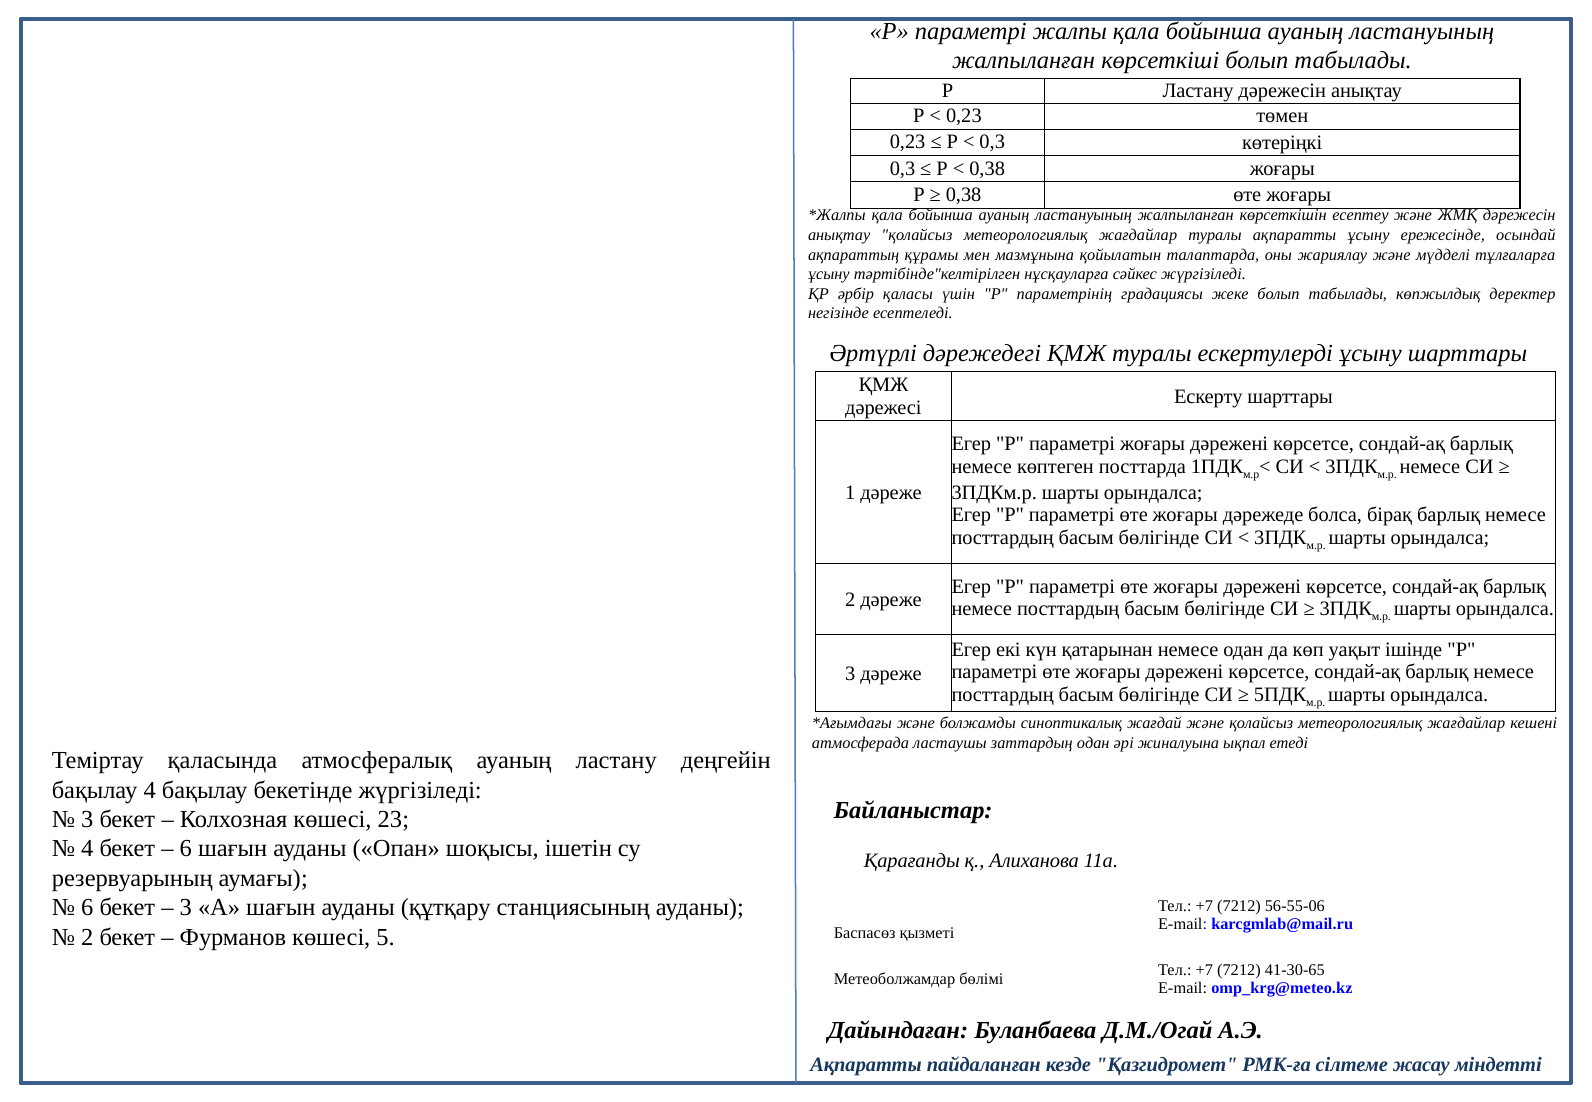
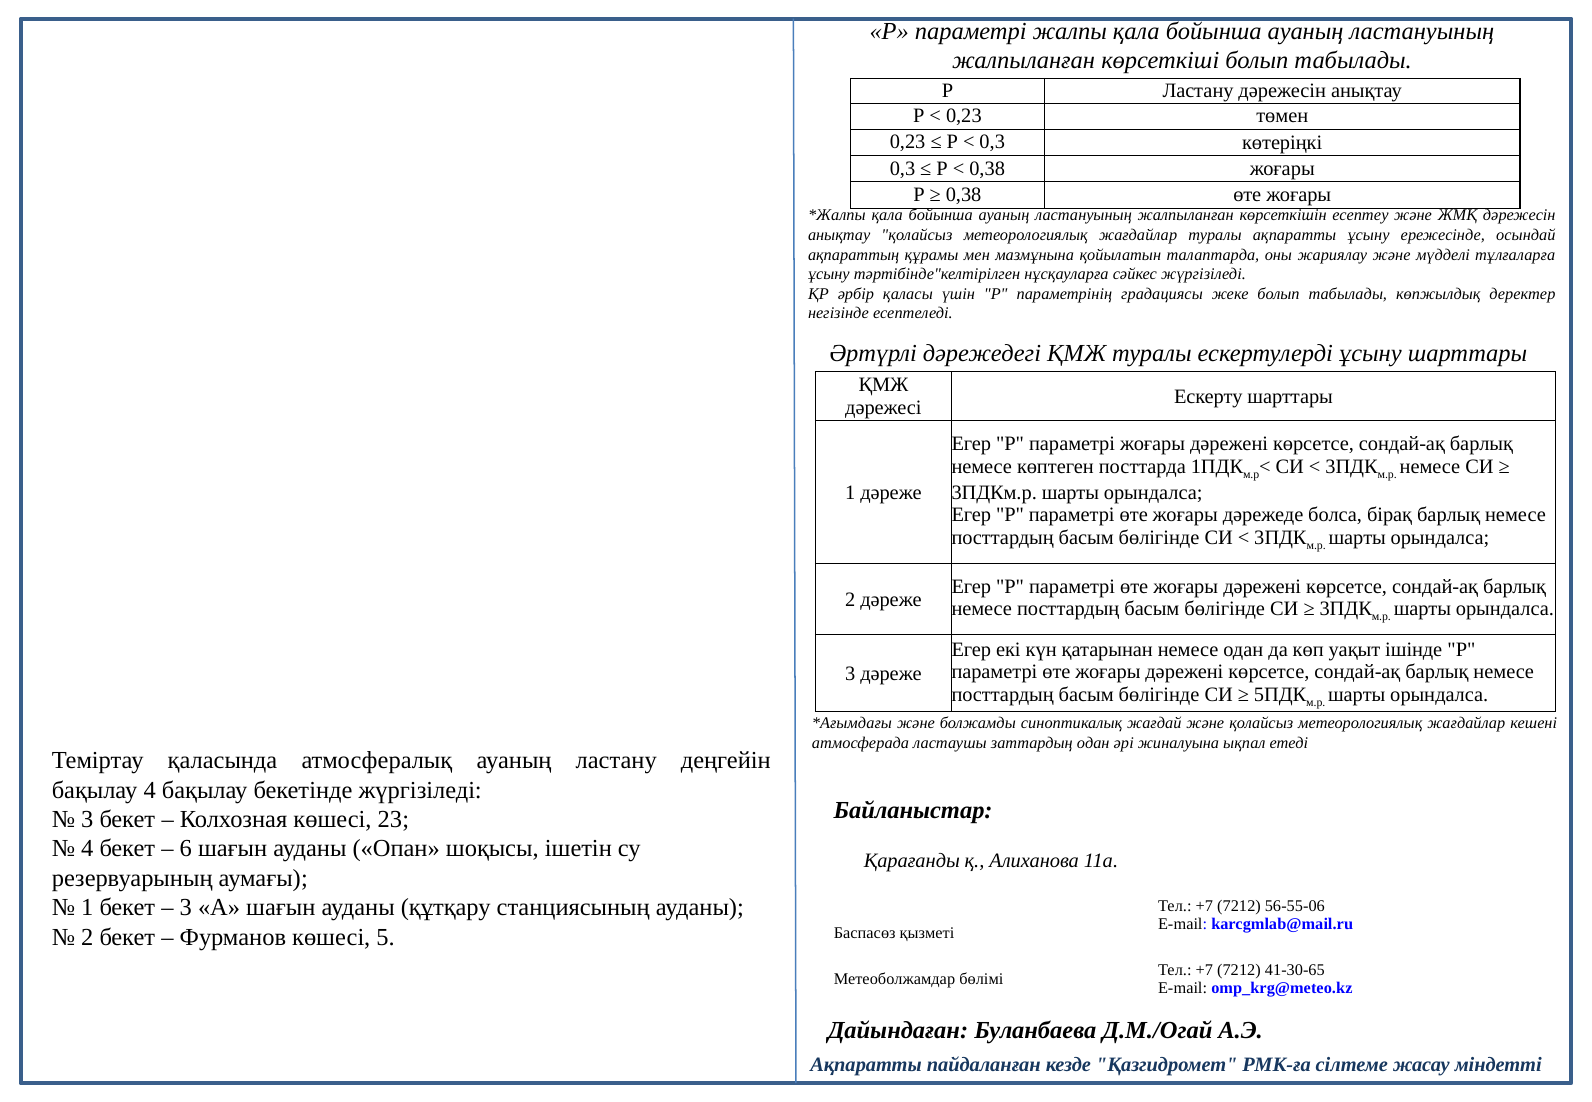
6: 6 -> 1 (87, 908)
